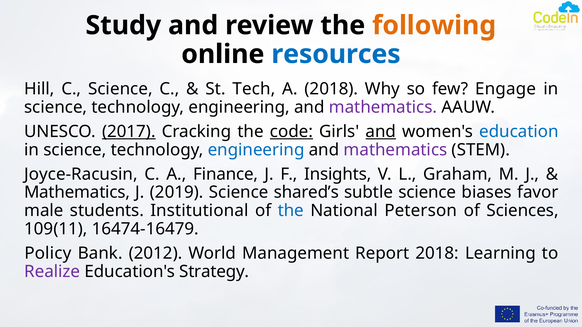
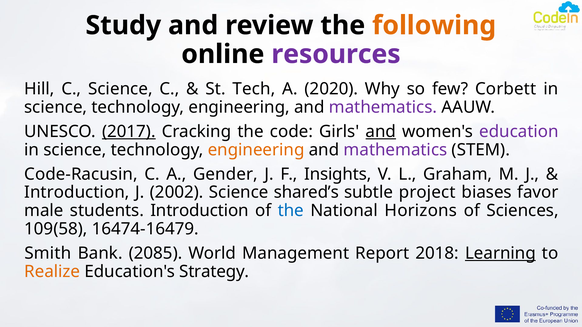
resources colour: blue -> purple (336, 54)
A 2018: 2018 -> 2020 (331, 89)
Engage: Engage -> Corbett (506, 89)
code underline: present -> none (291, 132)
education colour: blue -> purple (519, 132)
engineering colour: blue -> orange (256, 150)
Joyce-Racusin: Joyce-Racusin -> Code-Racusin (81, 174)
Finance: Finance -> Gender (225, 174)
Mathematics: Mathematics -> Introduction (77, 193)
2019: 2019 -> 2002 (177, 193)
subtle science: science -> project (427, 193)
students Institutional: Institutional -> Introduction (200, 211)
Peterson: Peterson -> Horizons (421, 211)
109(11: 109(11 -> 109(58 (56, 229)
Policy: Policy -> Smith (48, 254)
2012: 2012 -> 2085 (156, 254)
Learning underline: none -> present (500, 254)
Realize colour: purple -> orange (52, 272)
